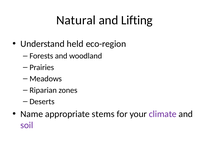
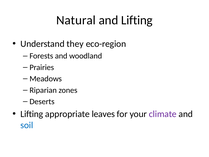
held: held -> they (75, 44)
Name: Name -> Lifting (32, 114)
stems: stems -> leaves (103, 114)
soil colour: purple -> blue (27, 125)
